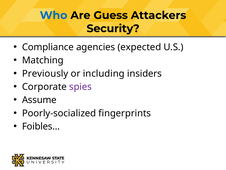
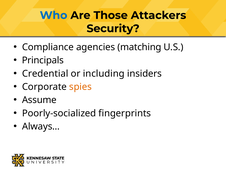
Guess: Guess -> Those (111, 15)
expected: expected -> matching (139, 47)
Matching: Matching -> Principals (43, 60)
Previously: Previously -> Credential (45, 73)
spies colour: purple -> orange (80, 87)
Foibles…: Foibles… -> Always… (41, 126)
